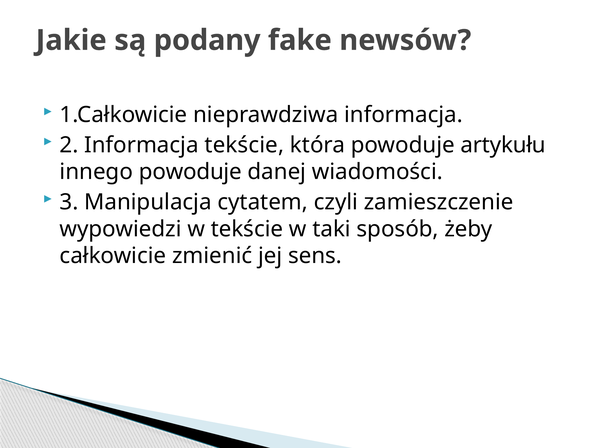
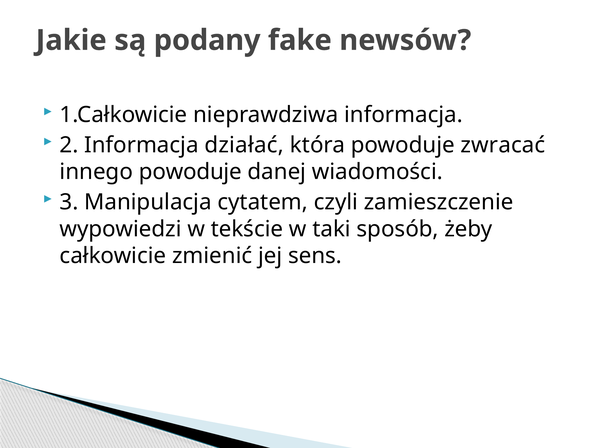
Informacja tekście: tekście -> działać (244, 145)
artykułu: artykułu -> zwracać (503, 145)
